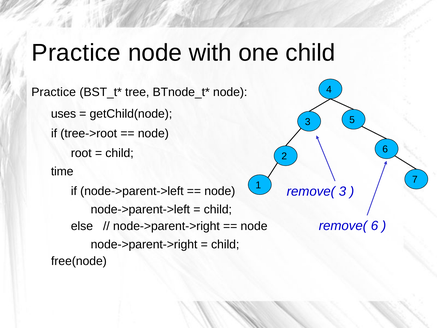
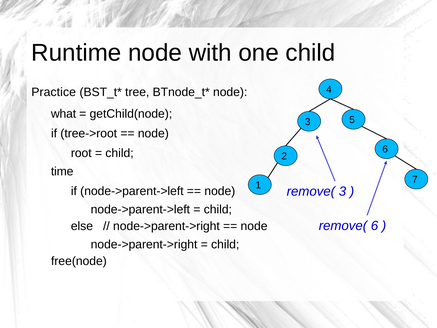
Practice: Practice -> Runtime (76, 53)
uses: uses -> what (64, 114)
